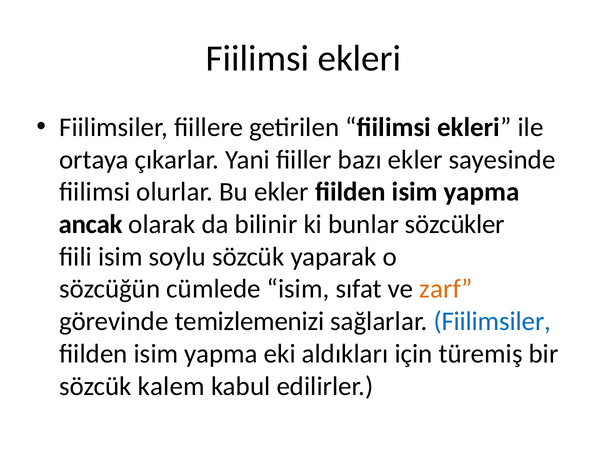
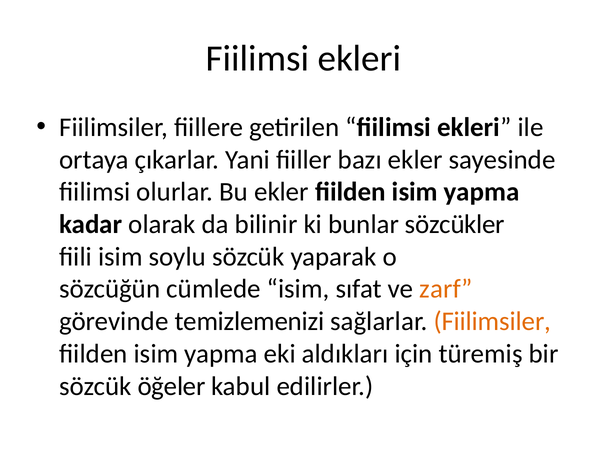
ancak: ancak -> kadar (91, 224)
Fiilimsiler colour: blue -> orange (492, 322)
kalem: kalem -> öğeler (171, 386)
